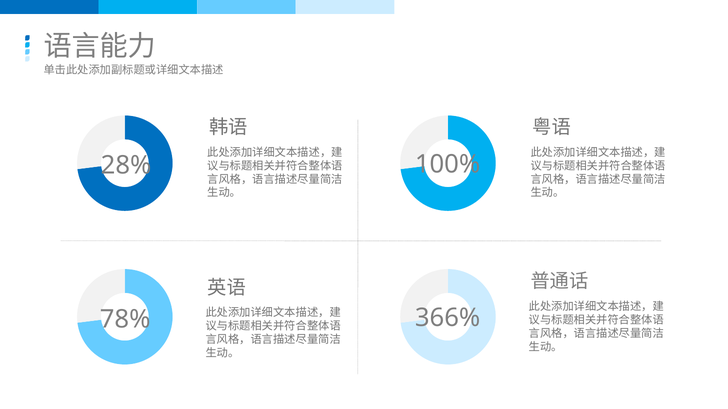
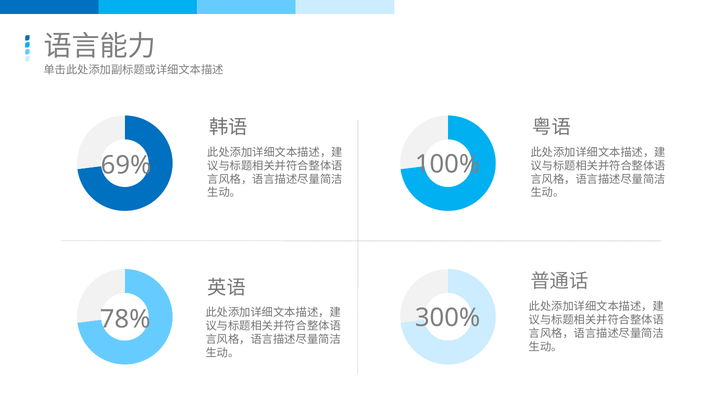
28%: 28% -> 69% (126, 165)
366%: 366% -> 300% (448, 318)
